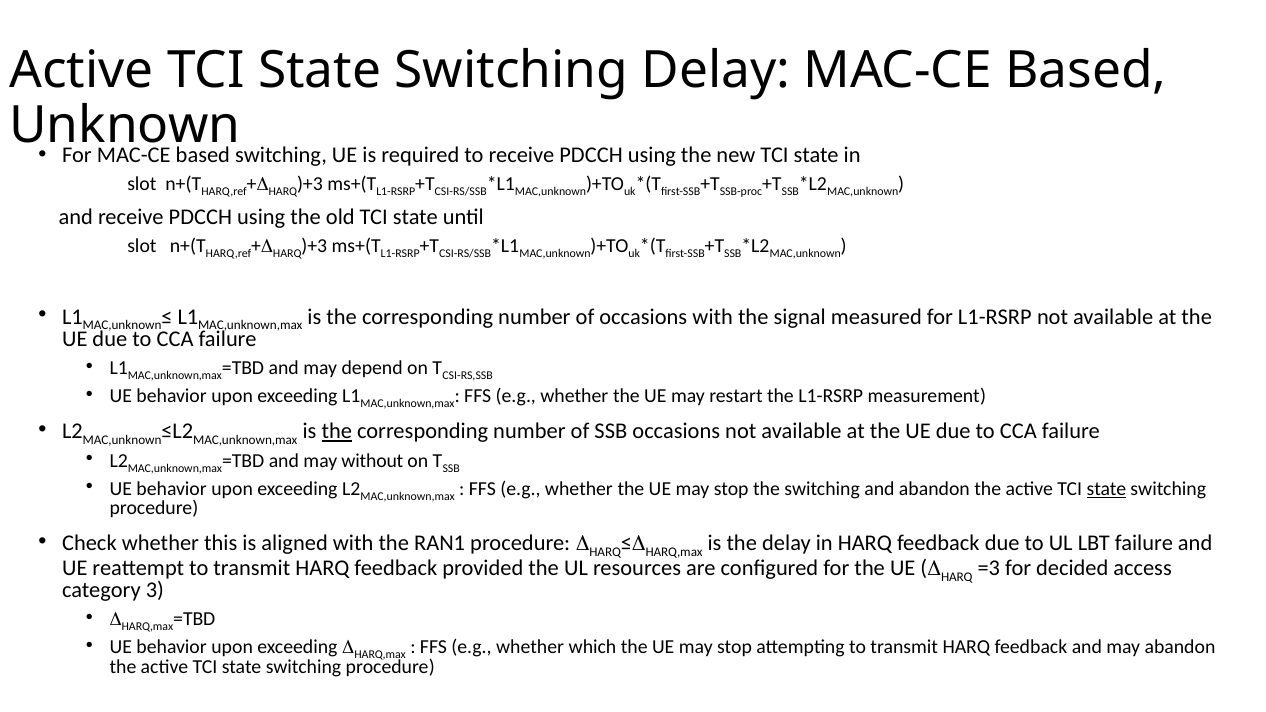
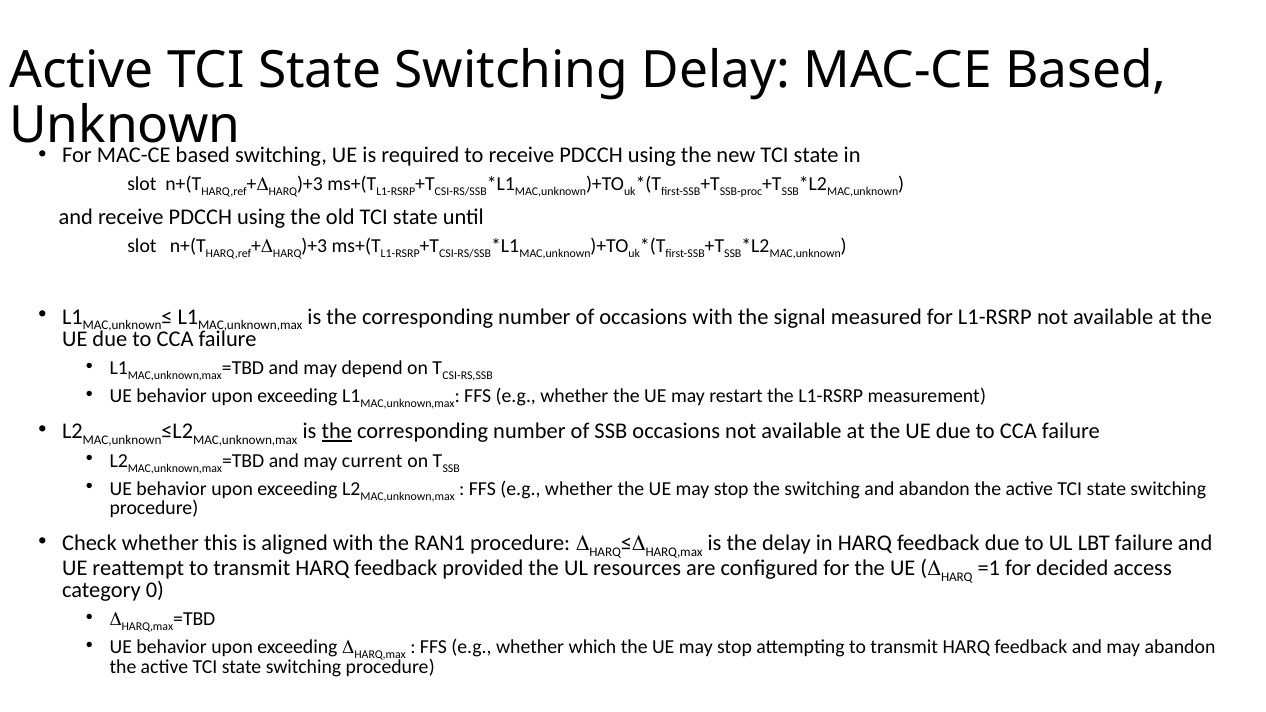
without: without -> current (372, 461)
state underline: present -> none (1106, 489)
=3: =3 -> =1 (989, 568)
3: 3 -> 0 (155, 591)
